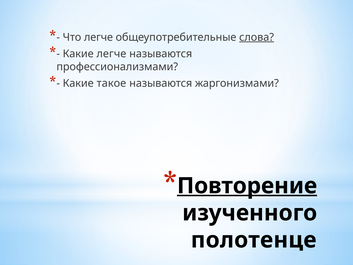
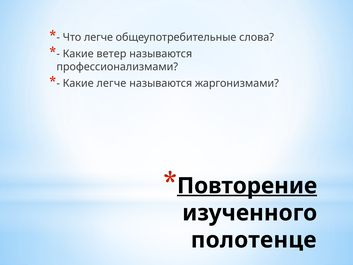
слова underline: present -> none (257, 37)
Какие легче: легче -> ветер (111, 54)
Какие такое: такое -> легче (111, 83)
